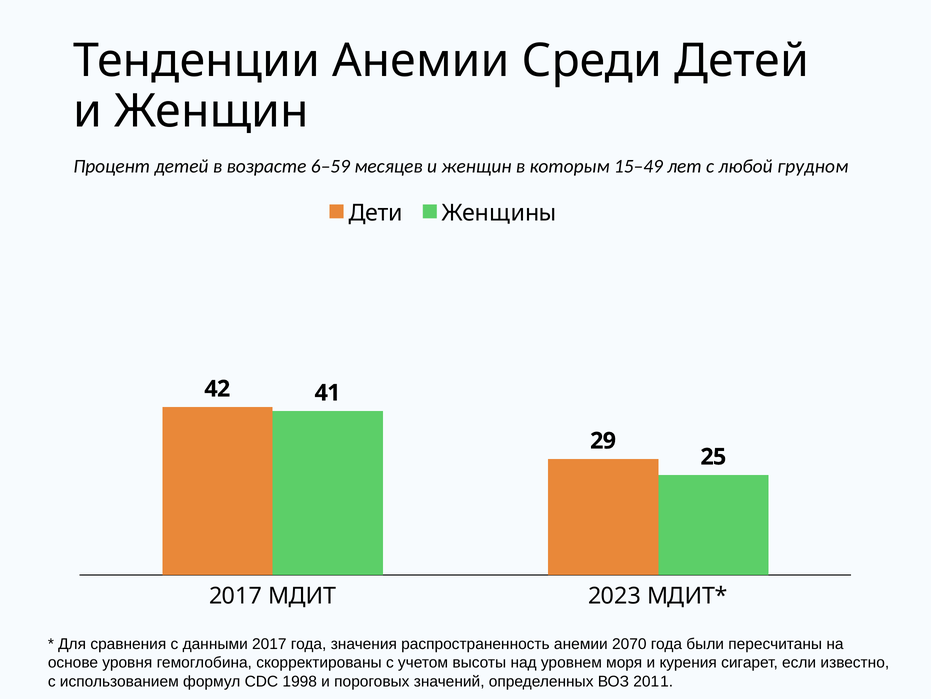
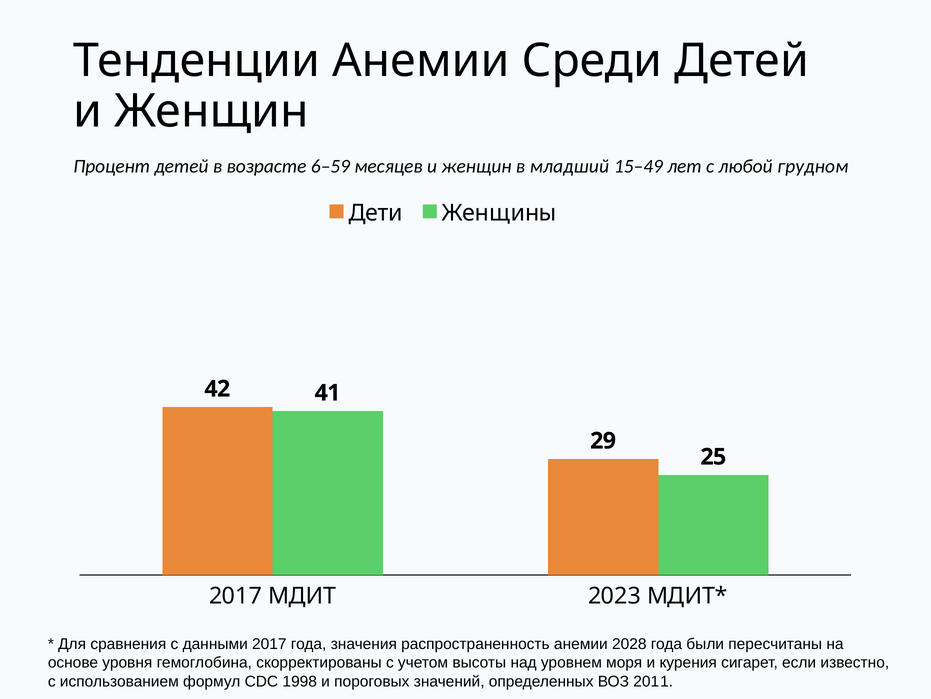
которым: которым -> младший (569, 166)
2070: 2070 -> 2028 (629, 644)
